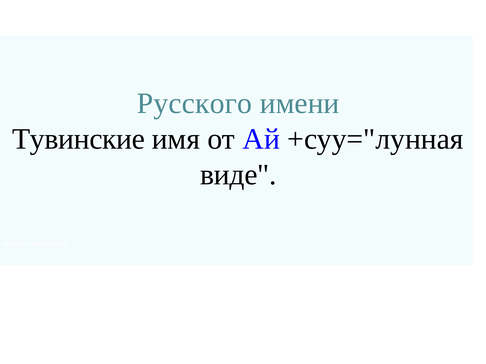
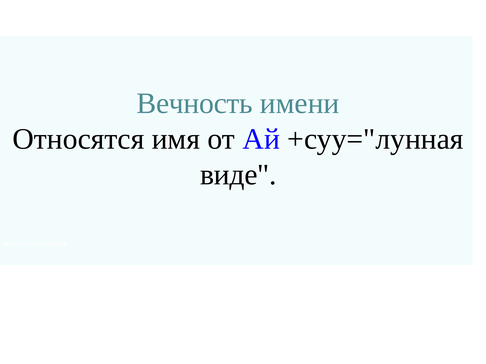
Русского: Русского -> Вечность (195, 104)
Тувинские: Тувинские -> Относятся (78, 139)
